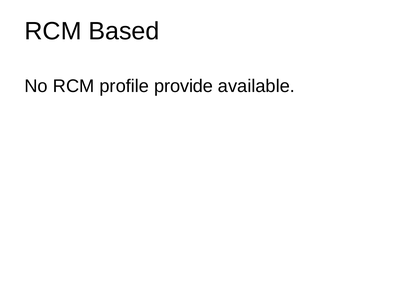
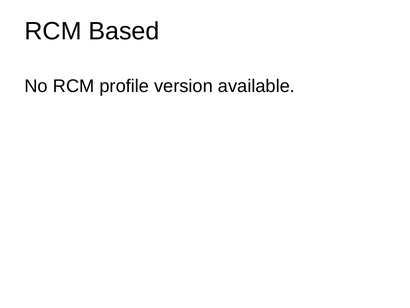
provide: provide -> version (184, 86)
